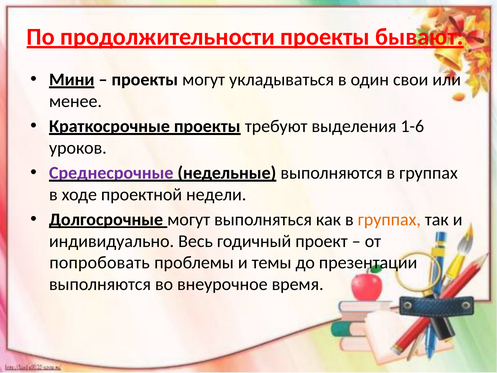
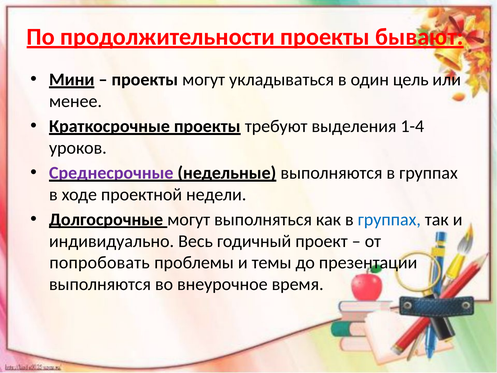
свои: свои -> цель (411, 80)
1-6: 1-6 -> 1-4 (412, 126)
группах colour: orange -> blue (389, 219)
